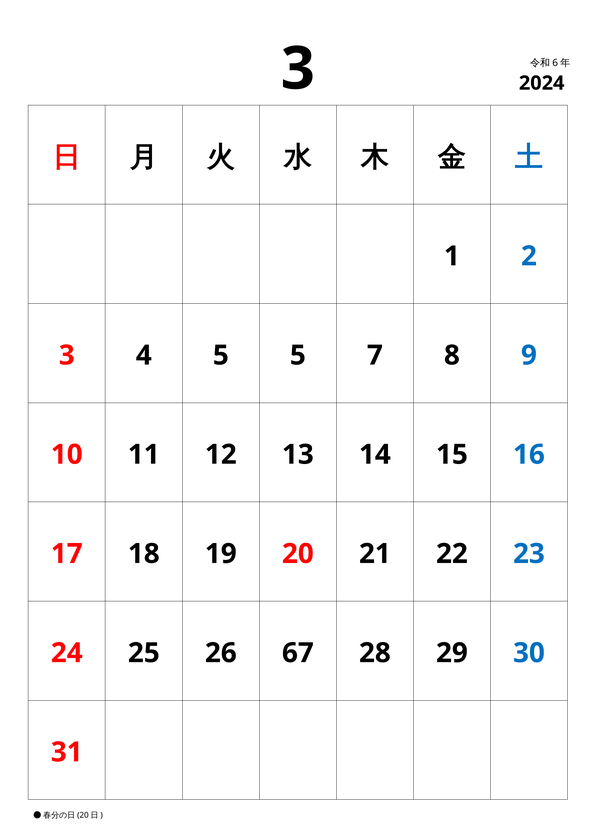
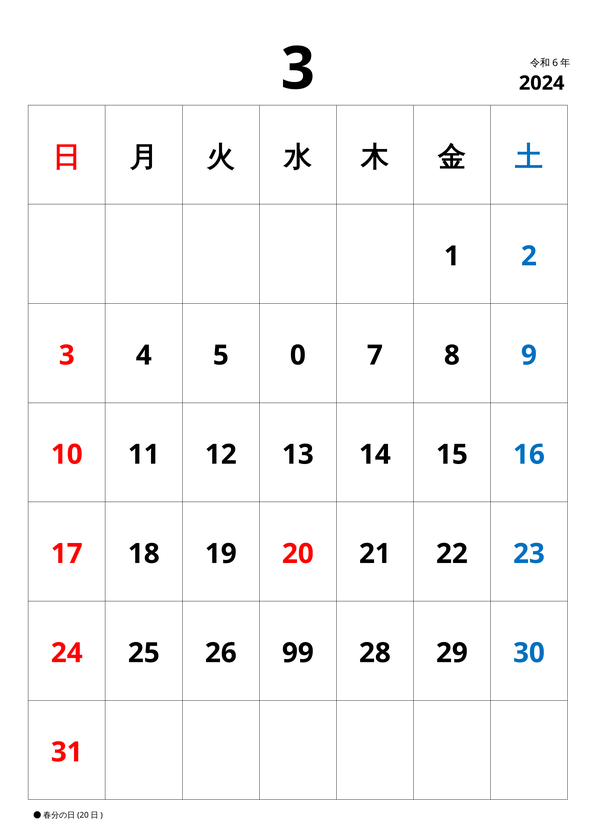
5 5: 5 -> 0 (298, 355)
67: 67 -> 99 (298, 653)
